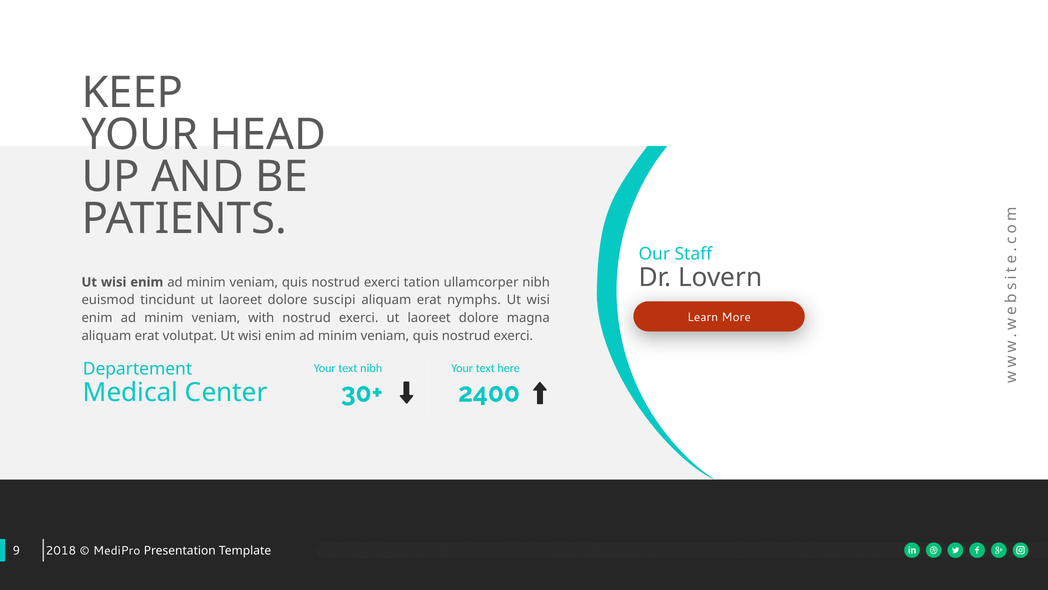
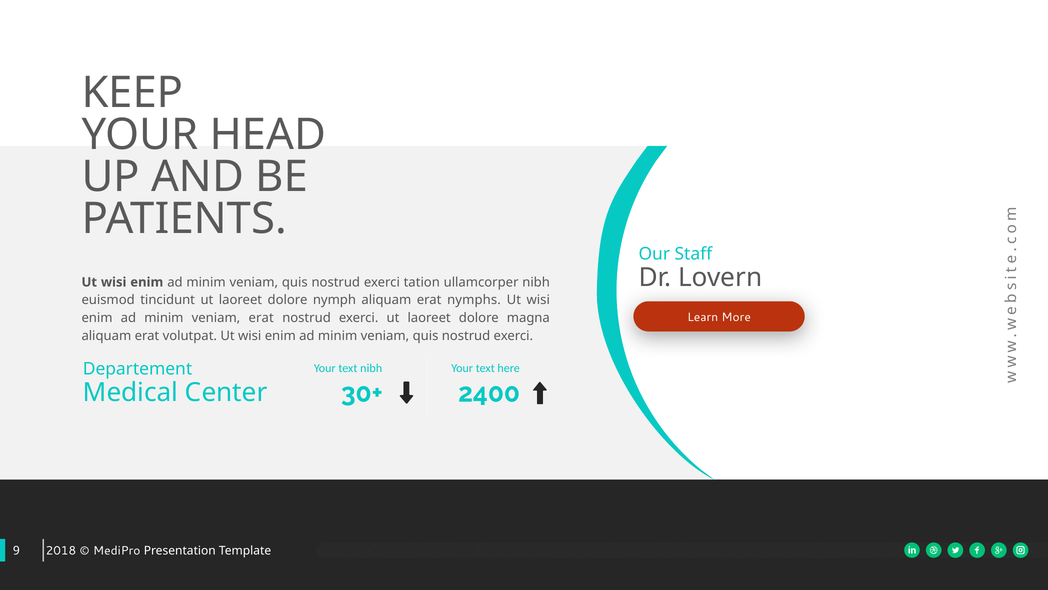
suscipi: suscipi -> nymph (334, 300)
veniam with: with -> erat (261, 318)
